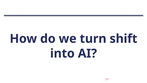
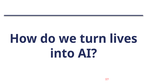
shift: shift -> lives (123, 39)
